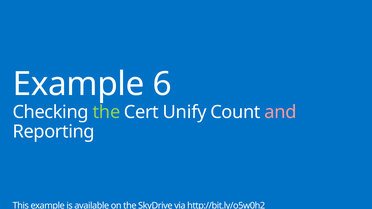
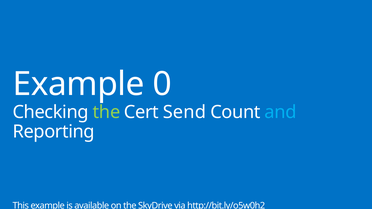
6: 6 -> 0 (162, 84)
Unify: Unify -> Send (184, 112)
and colour: pink -> light blue (281, 112)
